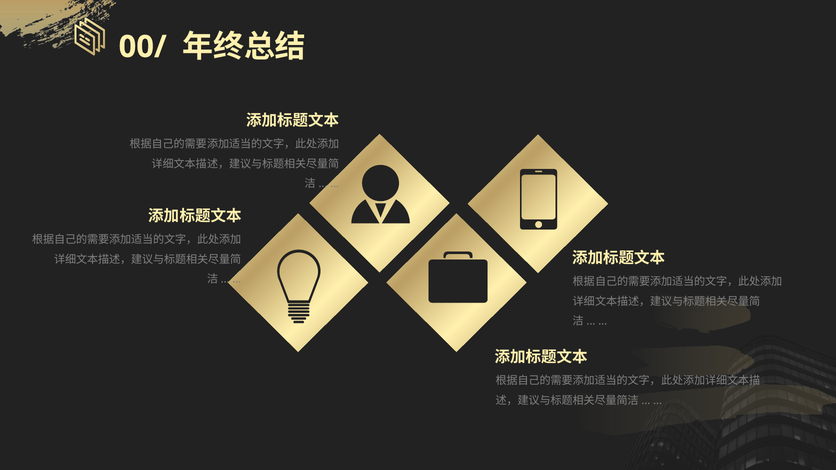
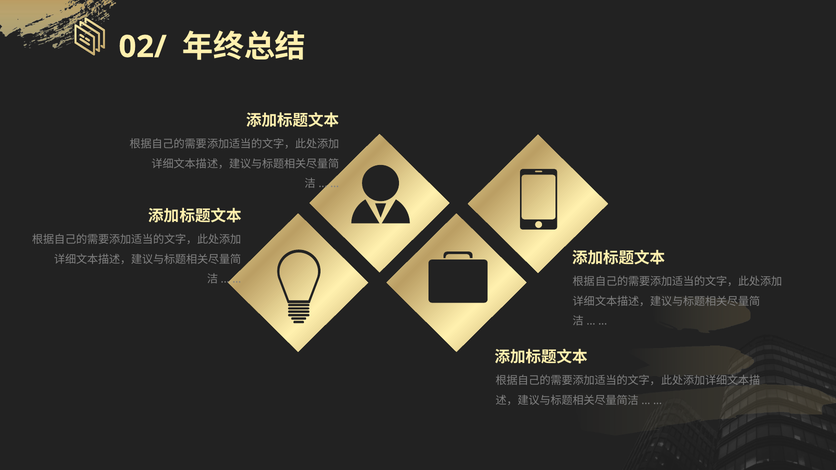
00/: 00/ -> 02/ (143, 47)
